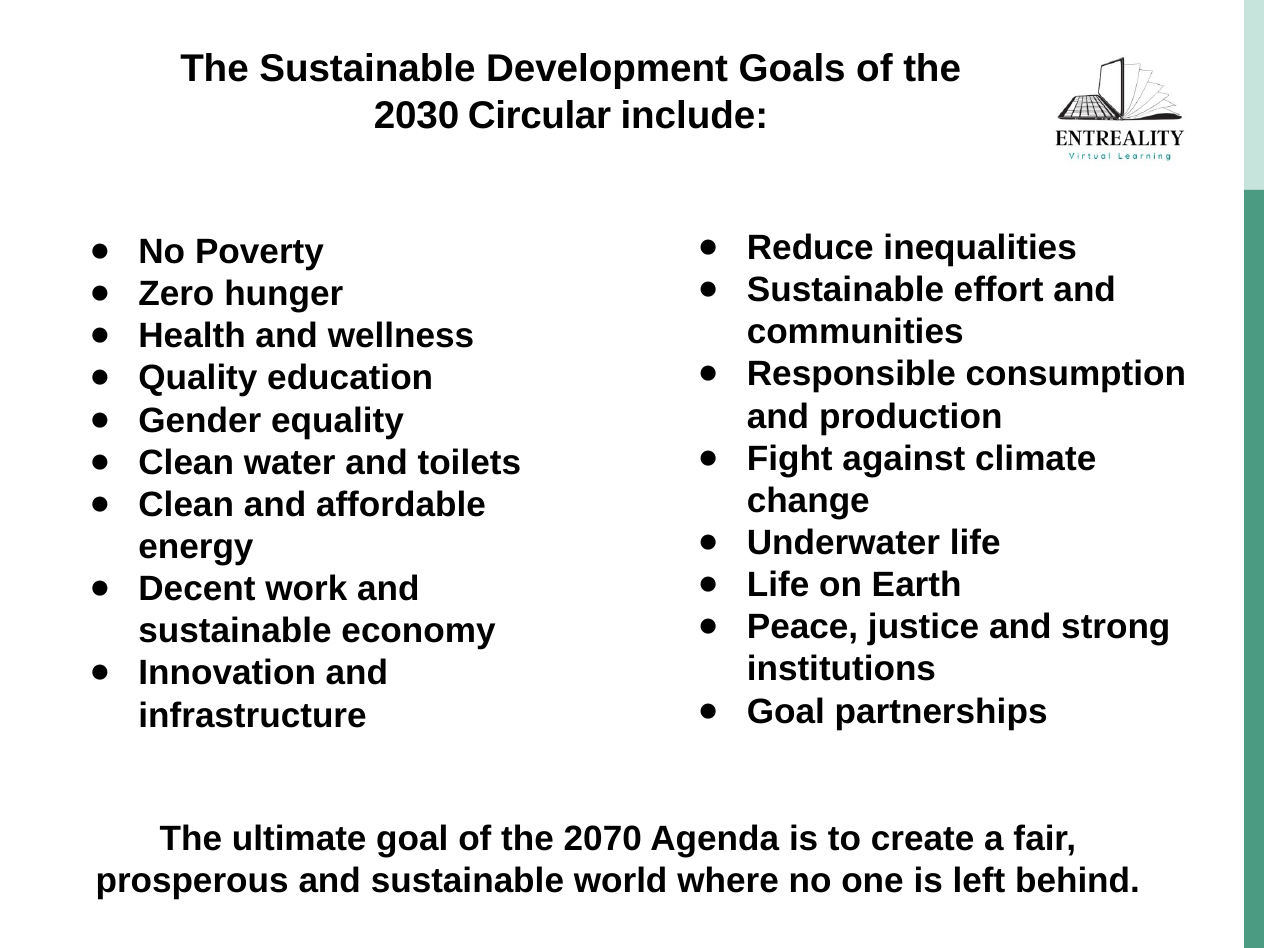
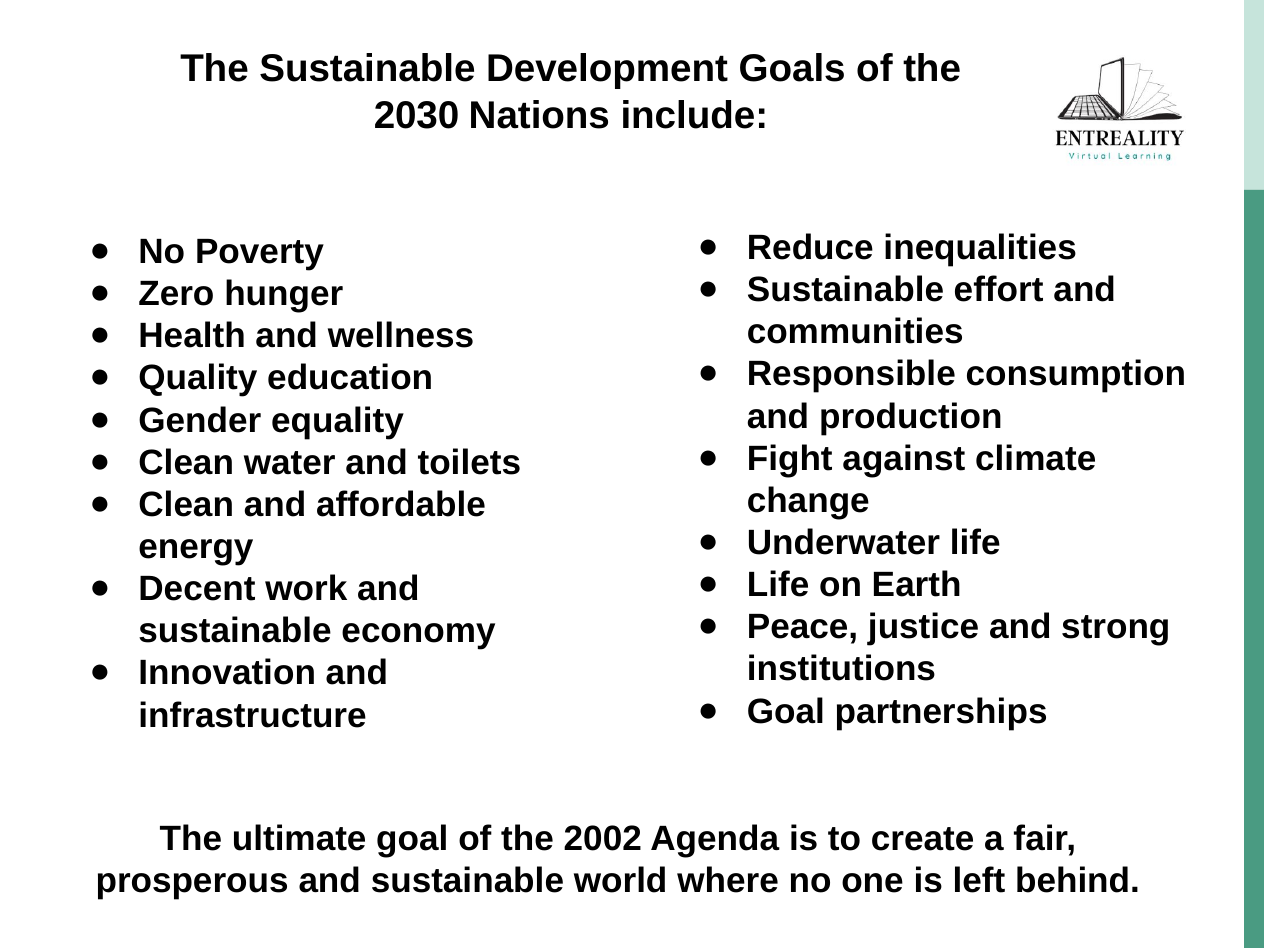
Circular: Circular -> Nations (539, 115)
2070: 2070 -> 2002 (603, 839)
